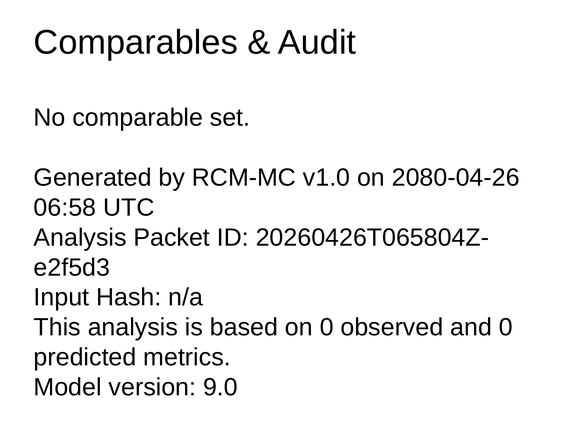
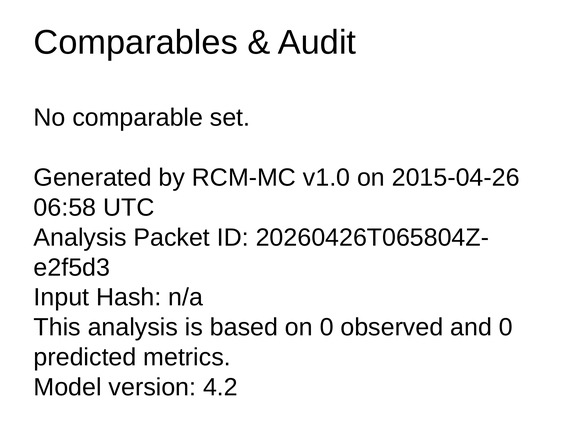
2080-04-26: 2080-04-26 -> 2015-04-26 (456, 178)
9.0: 9.0 -> 4.2 (220, 388)
